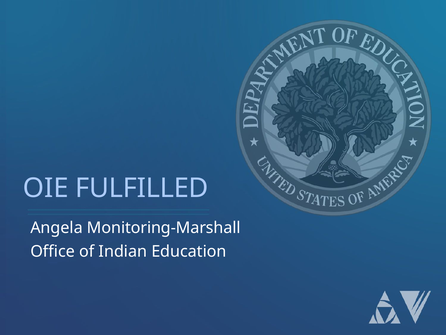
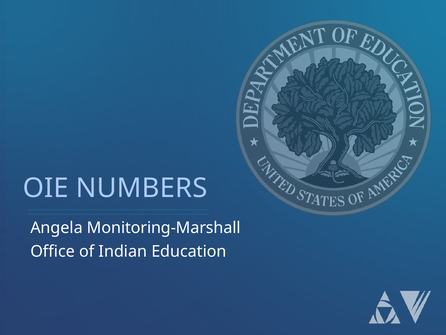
FULFILLED: FULFILLED -> NUMBERS (142, 188)
